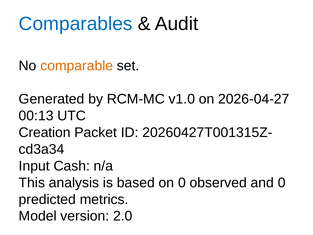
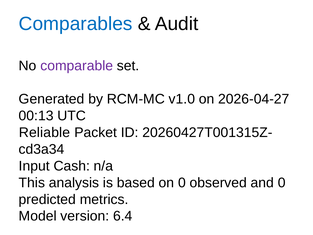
comparable colour: orange -> purple (77, 66)
Creation: Creation -> Reliable (45, 132)
2.0: 2.0 -> 6.4 (123, 216)
